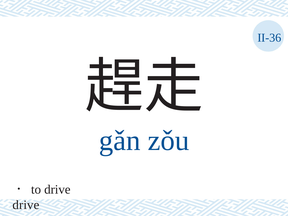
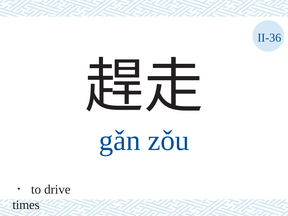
drive: drive -> times (26, 205)
